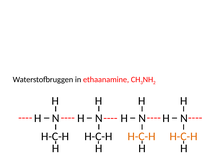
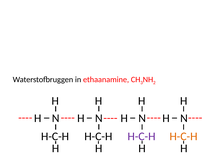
H-C-H colour: orange -> purple (142, 137)
